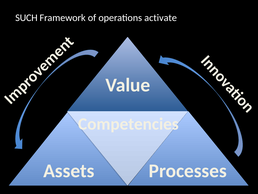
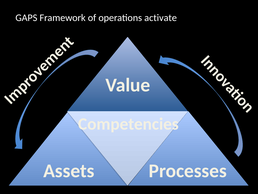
SUCH: SUCH -> GAPS (26, 18)
